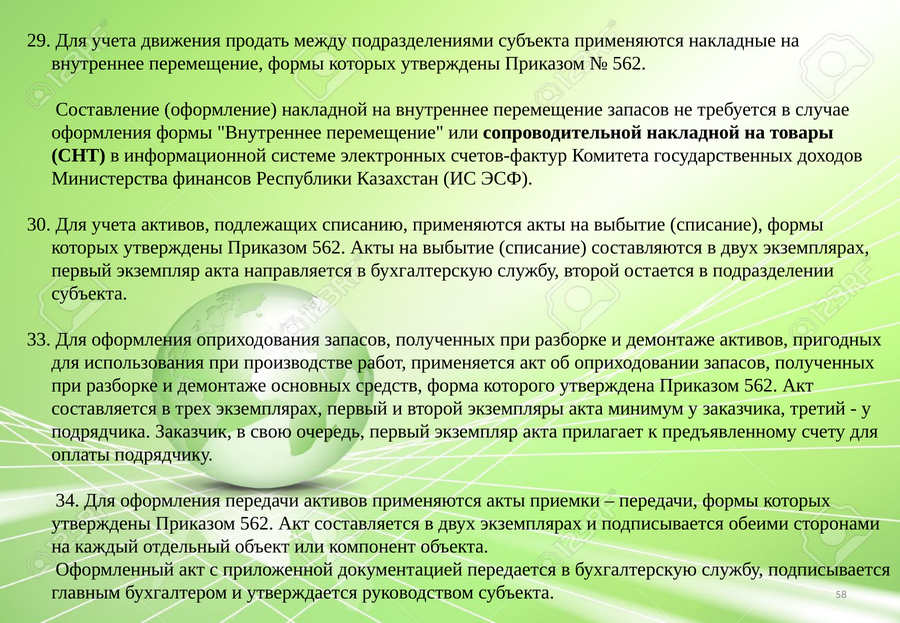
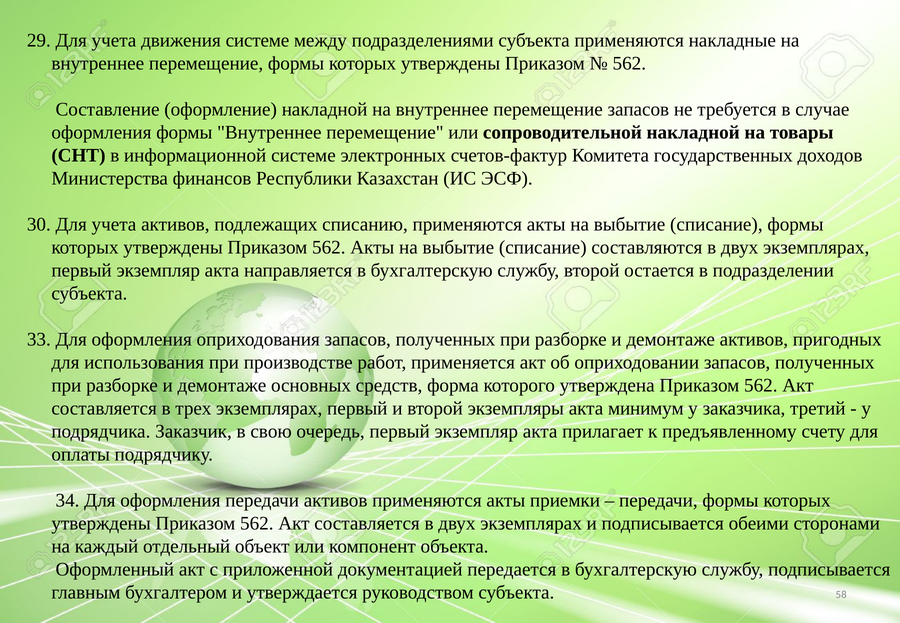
движения продать: продать -> системе (257, 40)
